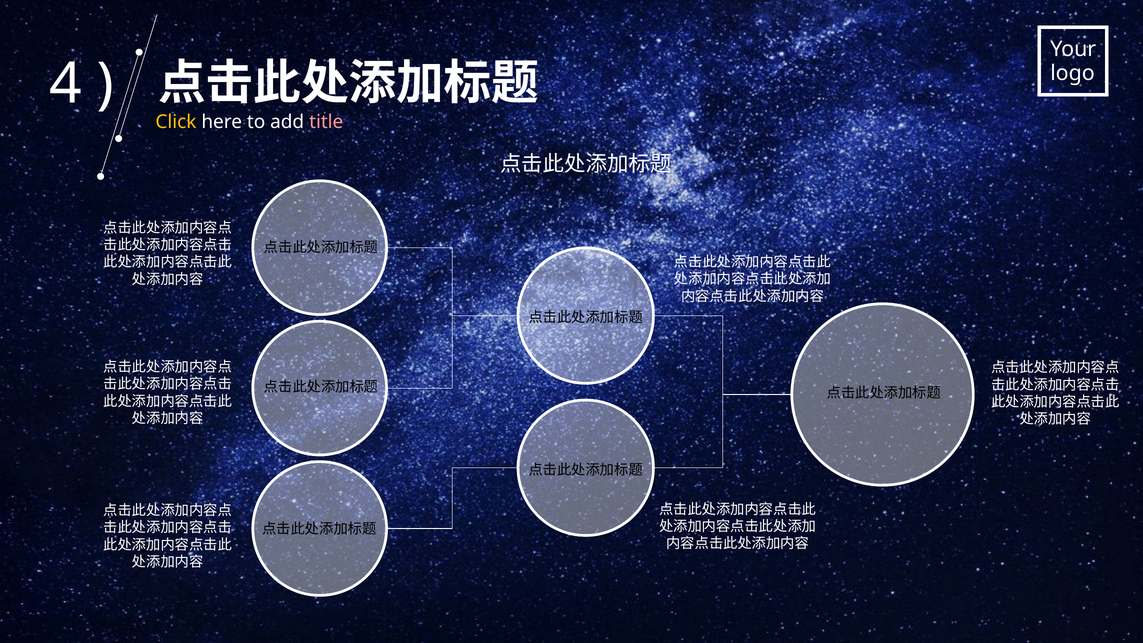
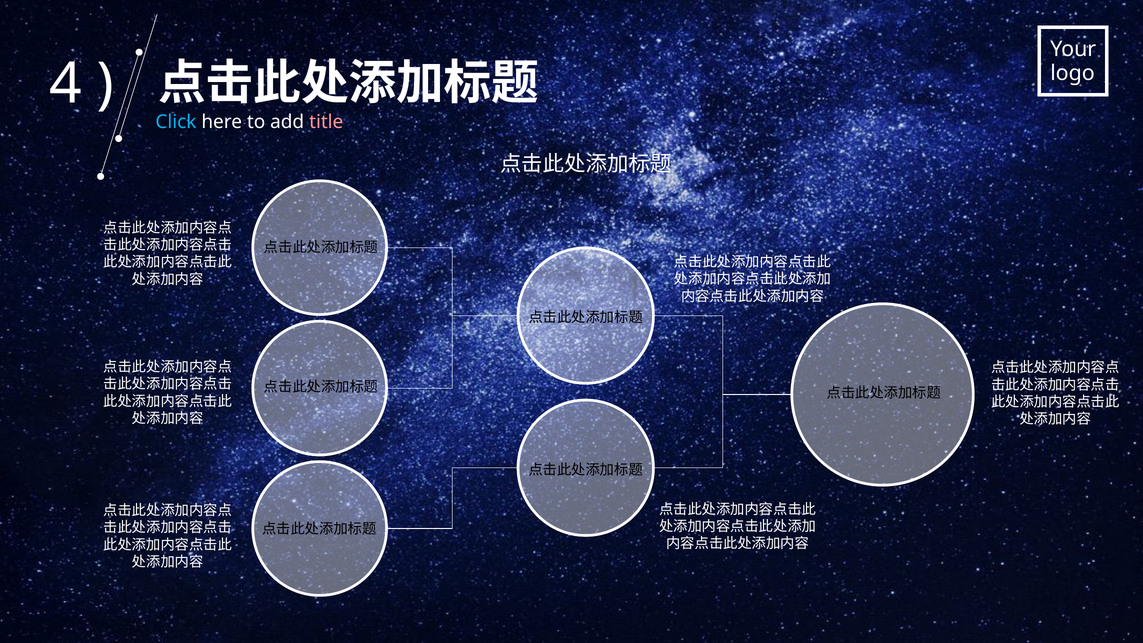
Click colour: yellow -> light blue (176, 122)
